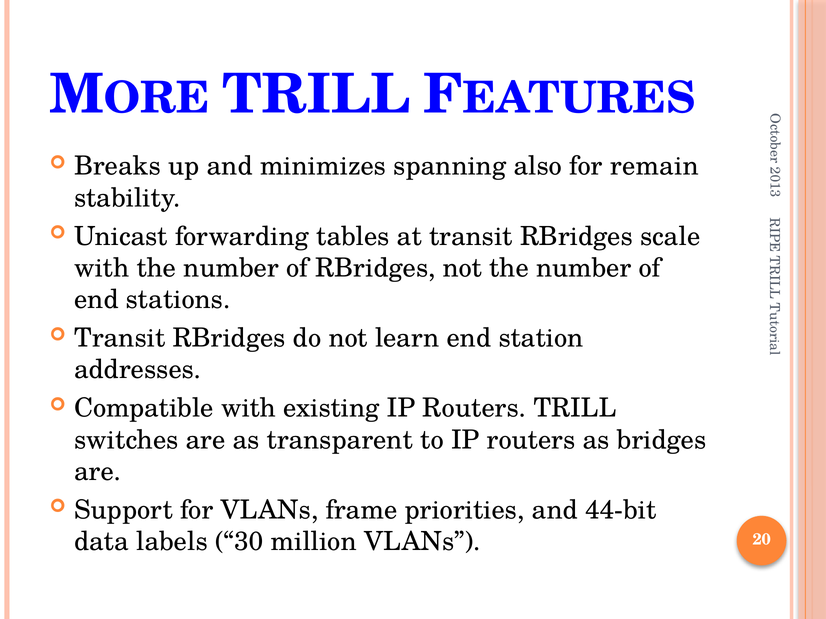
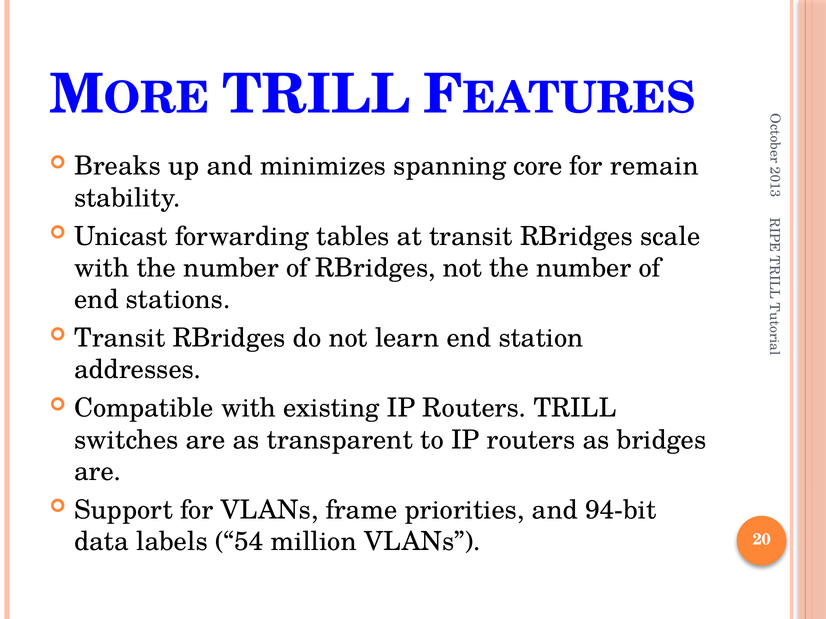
also: also -> core (538, 166)
44-bit: 44-bit -> 94-bit (621, 510)
30: 30 -> 54 (239, 542)
